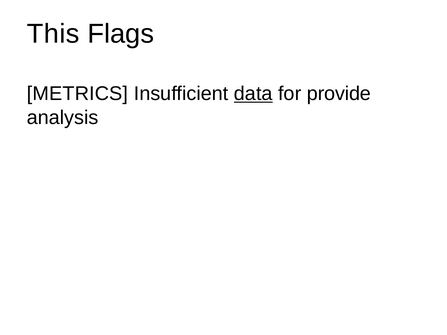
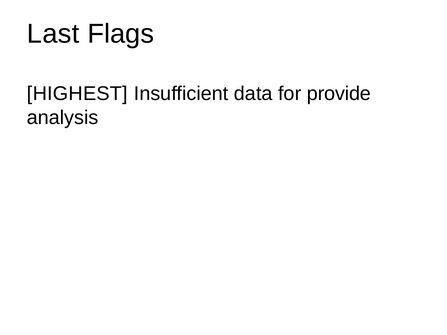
This: This -> Last (53, 34)
METRICS: METRICS -> HIGHEST (77, 94)
data underline: present -> none (253, 94)
